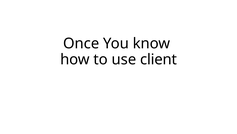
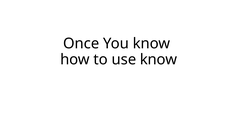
use client: client -> know (159, 59)
